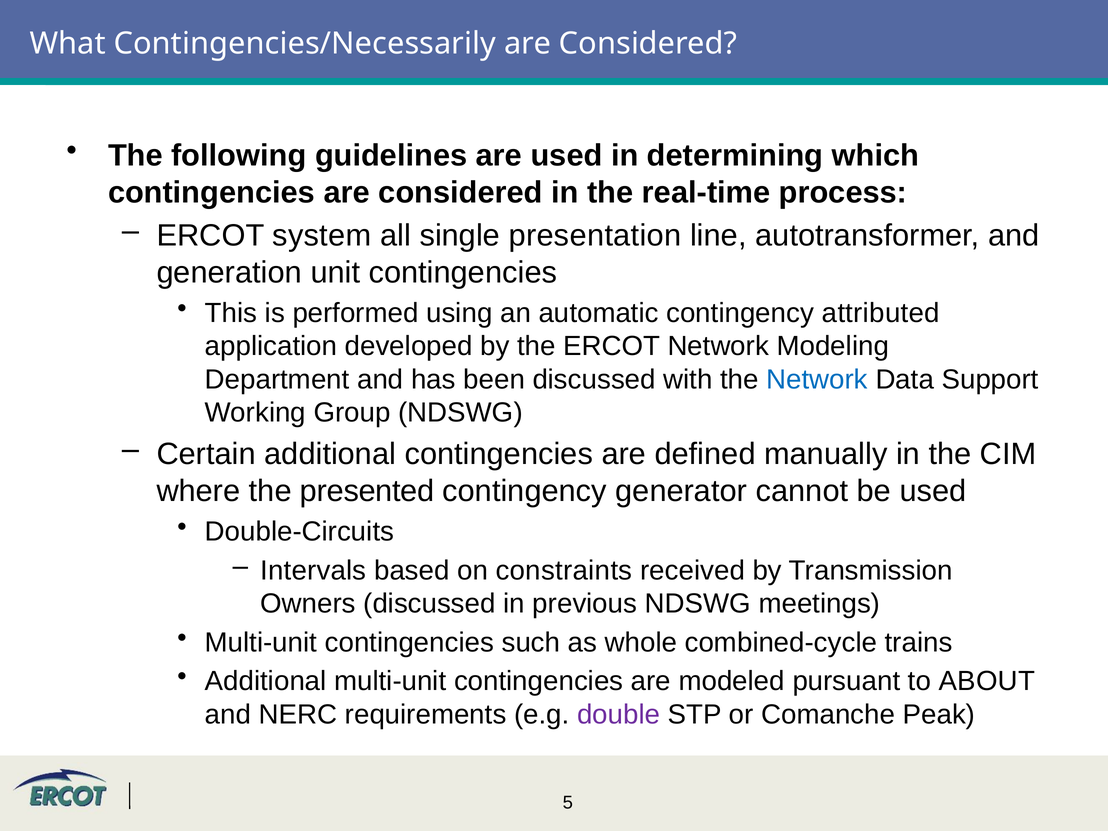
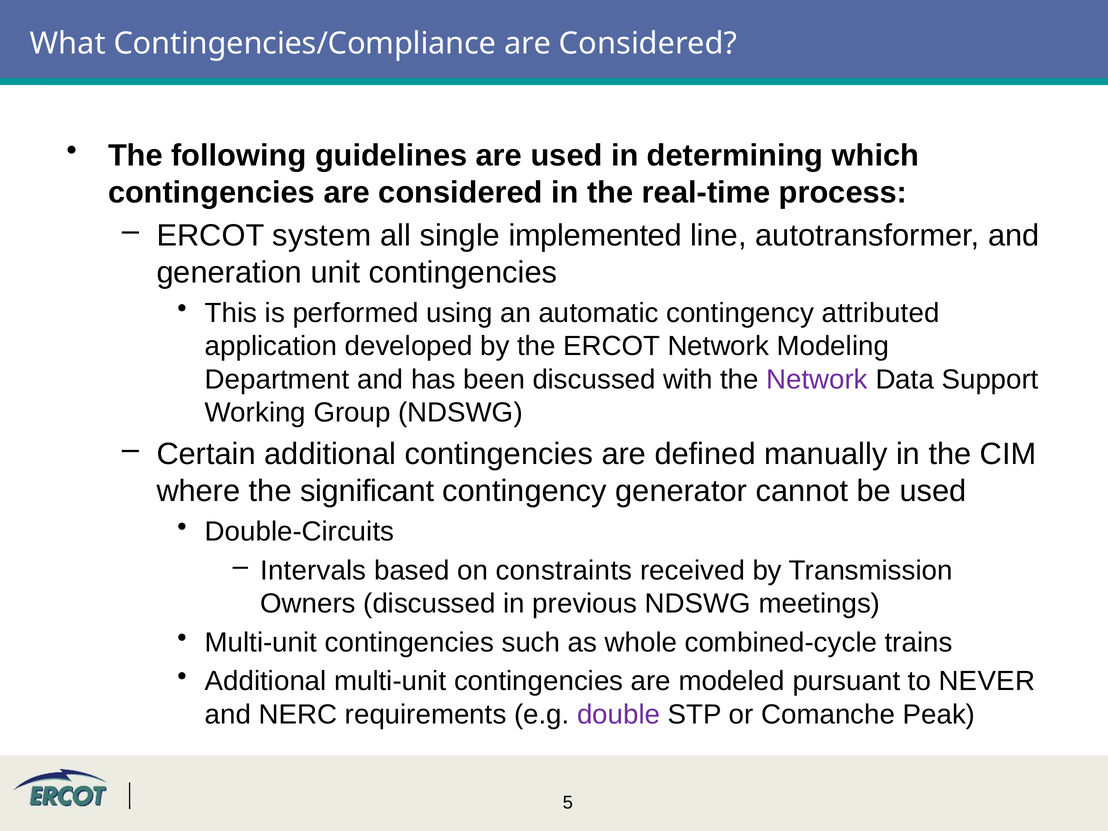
Contingencies/Necessarily: Contingencies/Necessarily -> Contingencies/Compliance (305, 44)
presentation: presentation -> implemented (595, 236)
Network colour: blue -> purple (817, 379)
presented: presented -> significant (367, 491)
ABOUT: ABOUT -> NEVER (987, 681)
